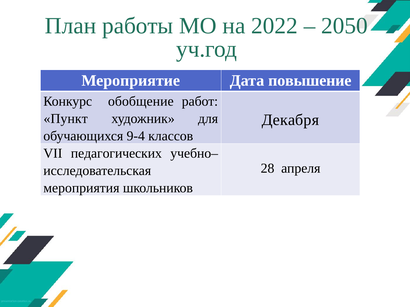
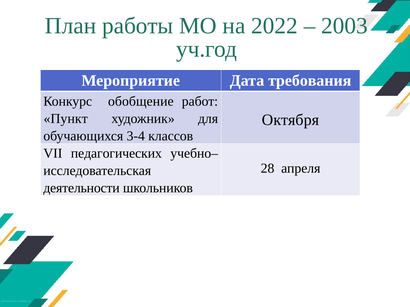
2050: 2050 -> 2003 (345, 26)
повышение: повышение -> требования (310, 81)
Декабря: Декабря -> Октября (291, 120)
9-4: 9-4 -> 3-4 (136, 136)
мероприятия: мероприятия -> деятельности (82, 188)
